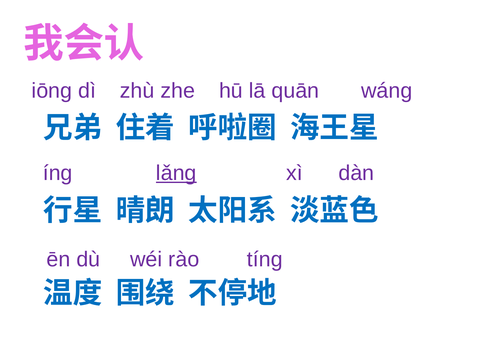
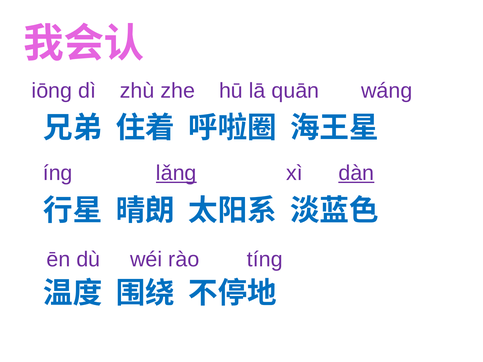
dàn underline: none -> present (356, 173)
